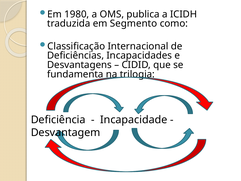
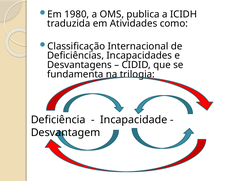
Segmento: Segmento -> Atividades (134, 24)
